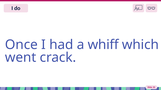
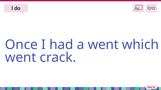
a whiff: whiff -> went (103, 45)
